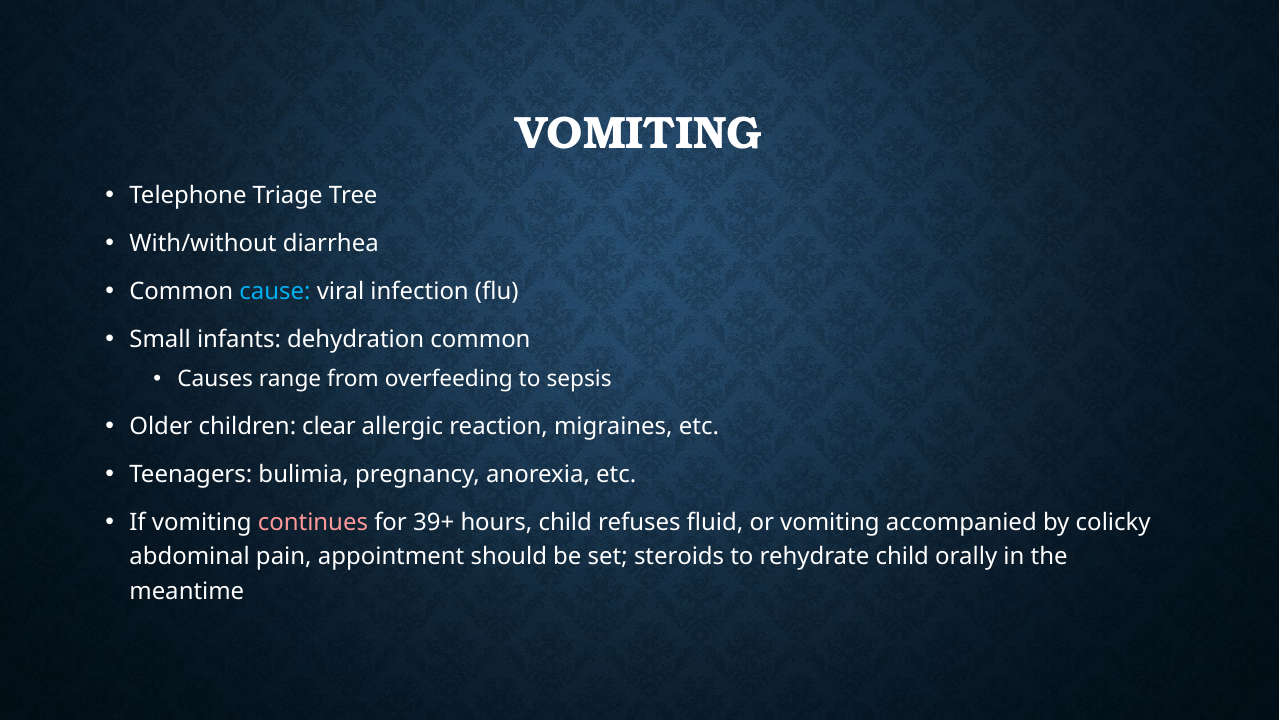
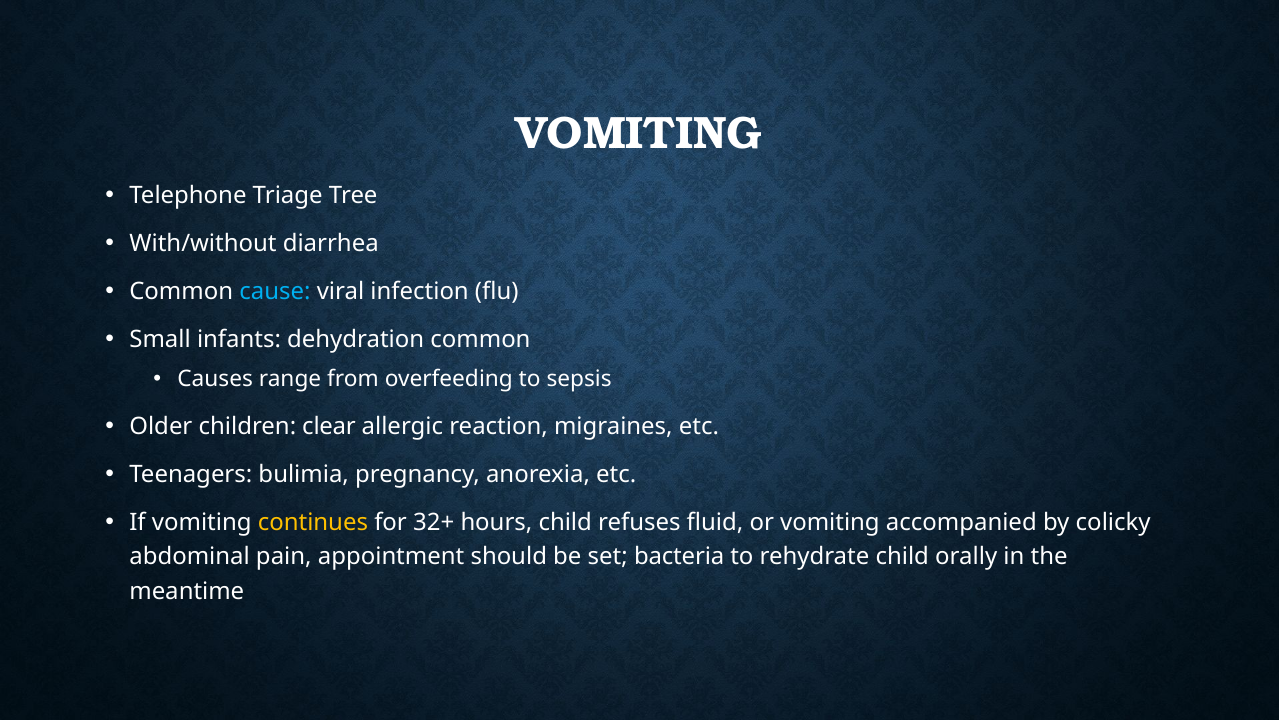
continues colour: pink -> yellow (313, 522)
39+: 39+ -> 32+ (434, 522)
steroids: steroids -> bacteria (679, 556)
